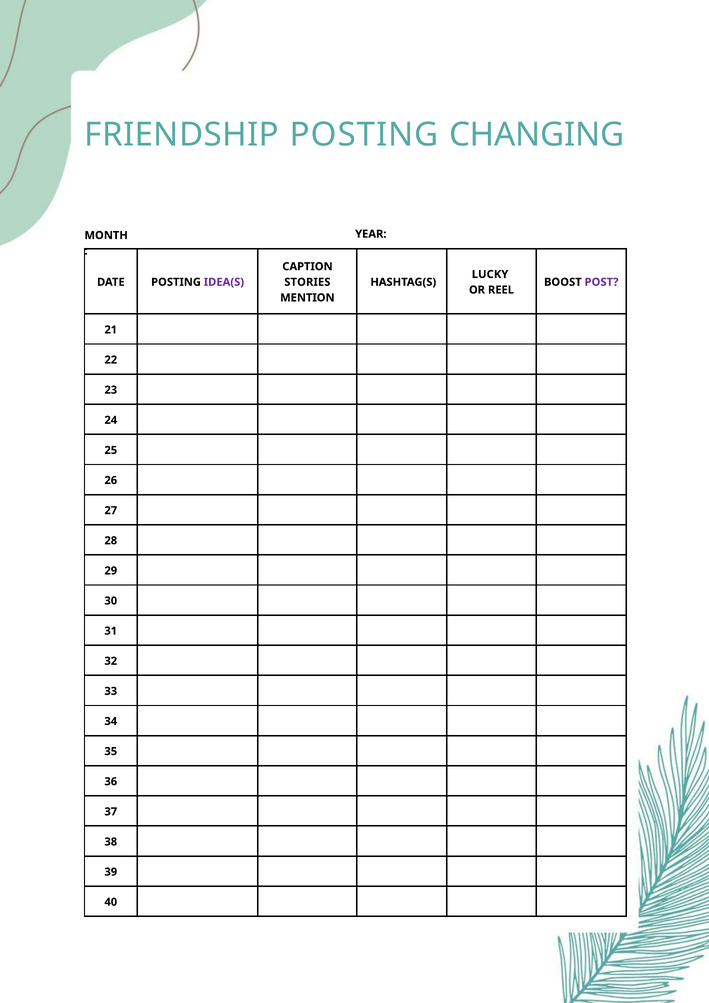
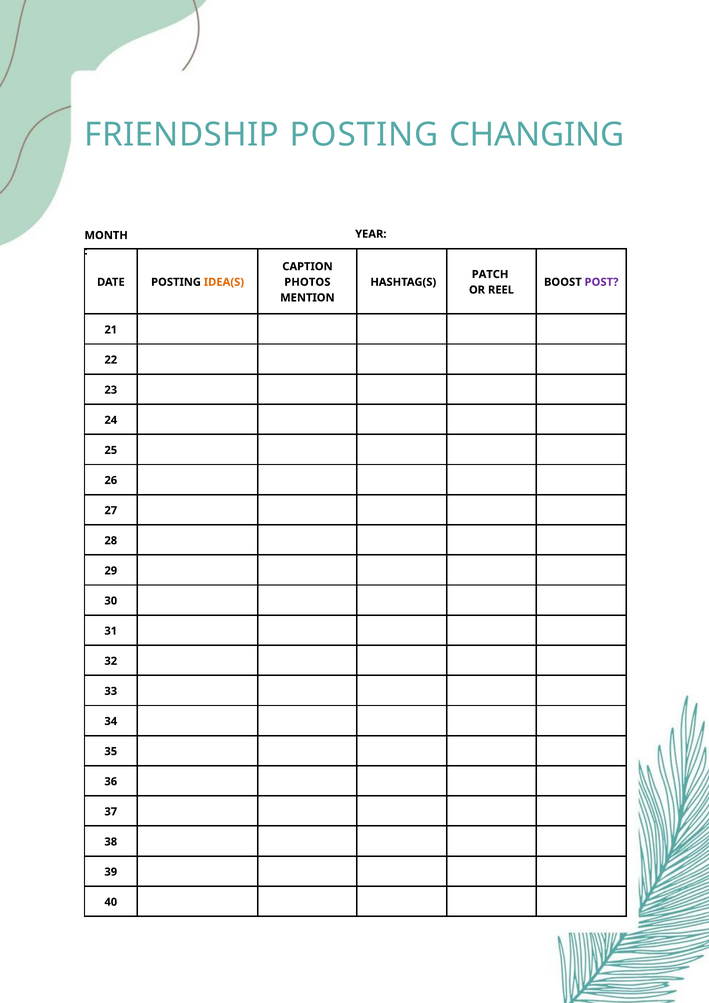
LUCKY: LUCKY -> PATCH (490, 274)
IDEA(S colour: purple -> orange (224, 282)
STORIES: STORIES -> PHOTOS (307, 282)
